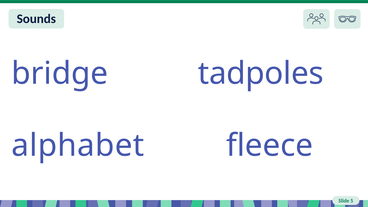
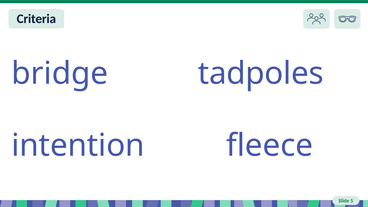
Sounds: Sounds -> Criteria (36, 19)
alphabet: alphabet -> intention (78, 145)
